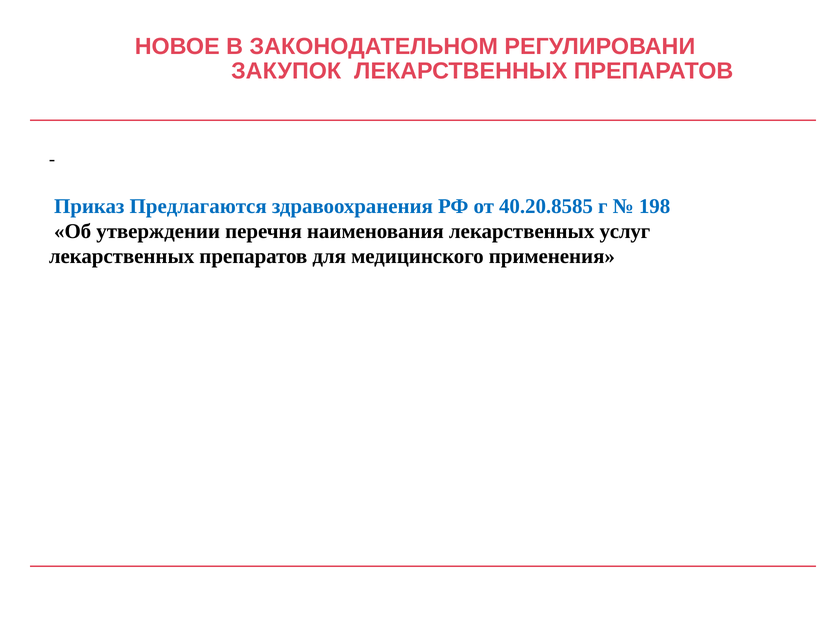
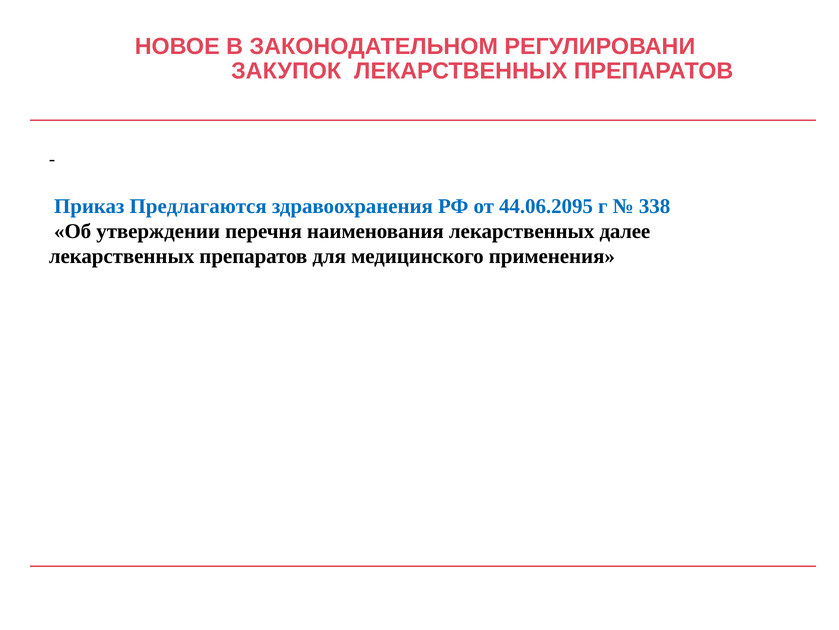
40.20.8585: 40.20.8585 -> 44.06.2095 (546, 206)
198: 198 -> 338 (655, 206)
услуг: услуг -> далее (625, 231)
